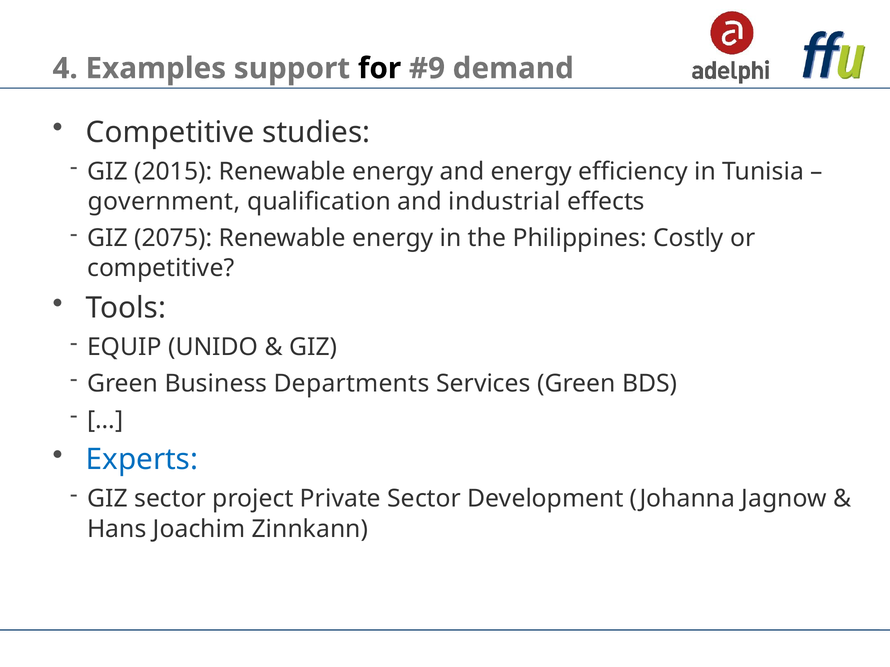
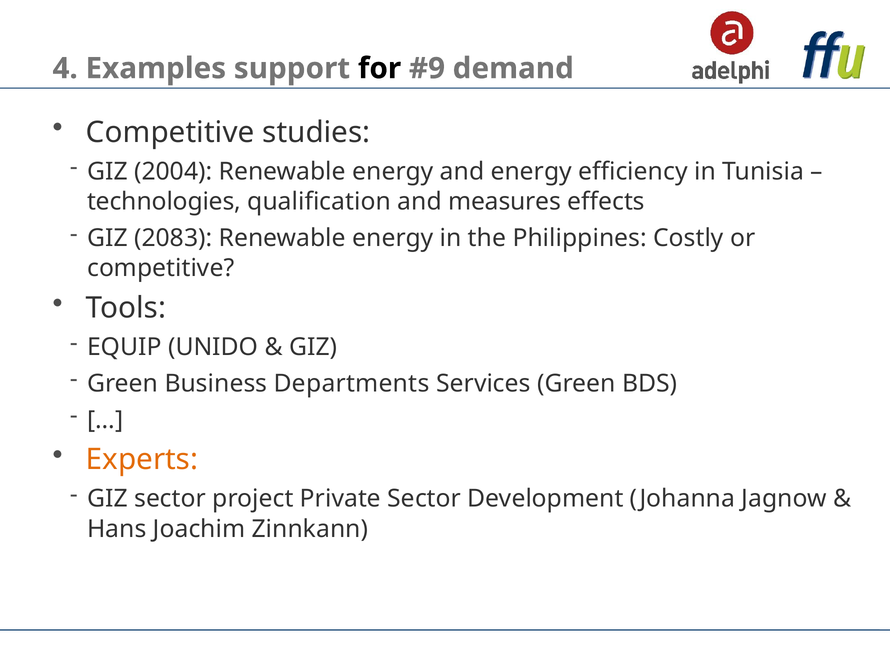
2015: 2015 -> 2004 (173, 172)
government: government -> technologies (164, 202)
industrial: industrial -> measures (505, 202)
2075: 2075 -> 2083 (173, 238)
Experts colour: blue -> orange (142, 460)
